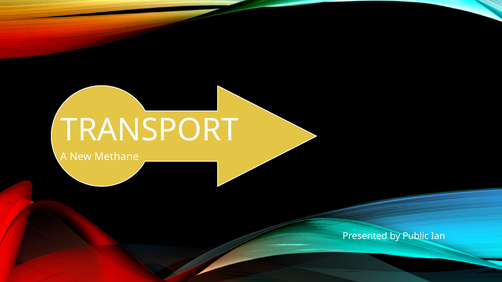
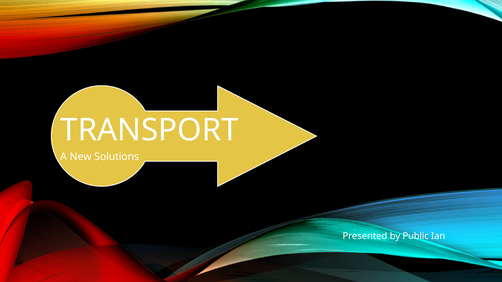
Methane: Methane -> Solutions (117, 157)
